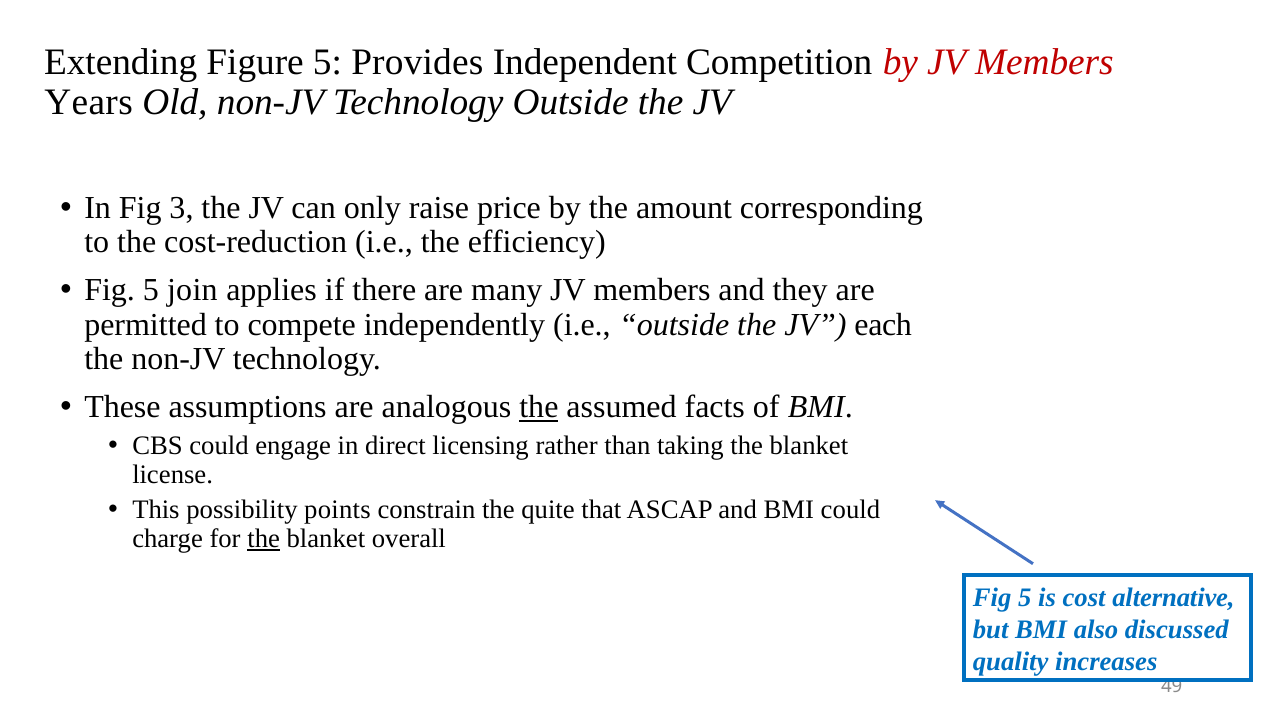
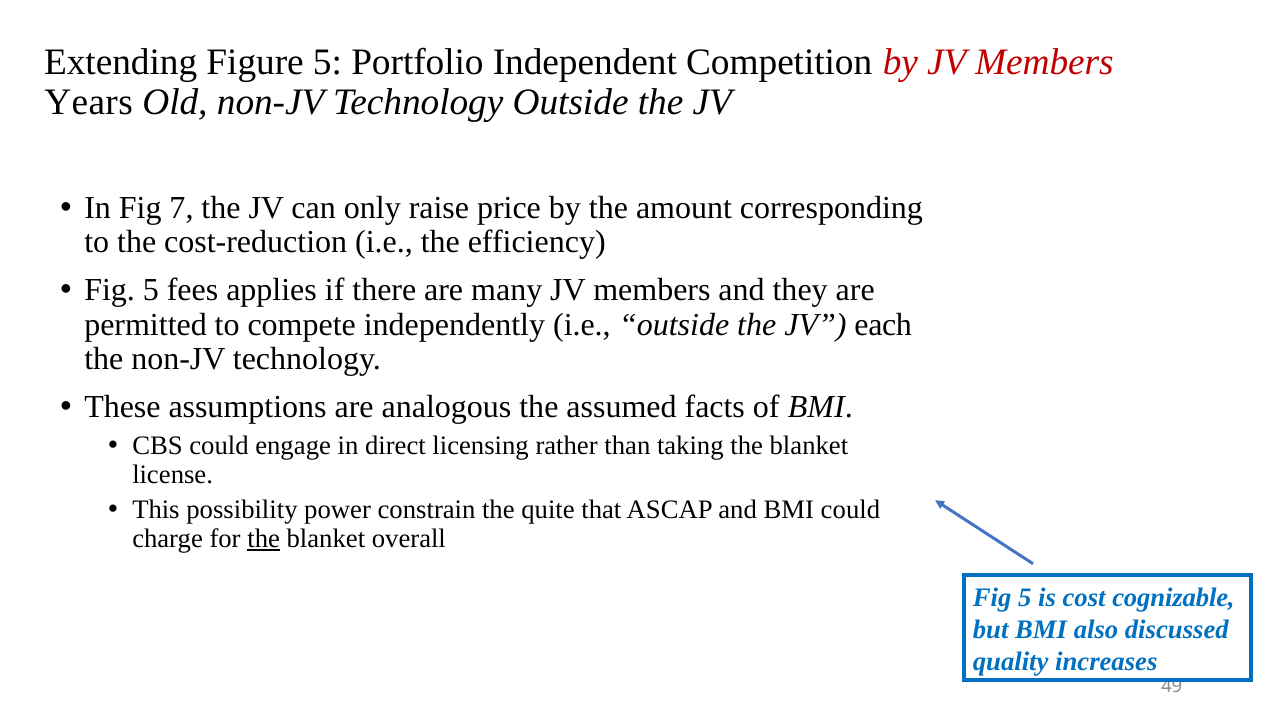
Provides: Provides -> Portfolio (417, 62)
3: 3 -> 7 (182, 208)
join: join -> fees (193, 290)
the underline: present -> none (539, 407)
points: points -> power (338, 510)
alternative: alternative -> cognizable (1173, 598)
